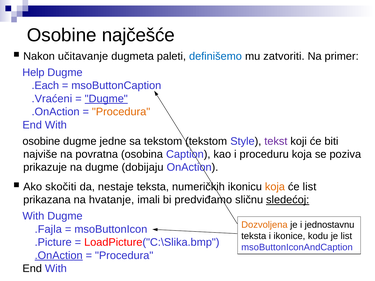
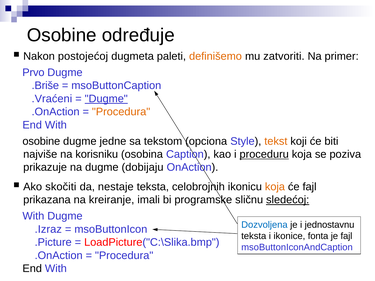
najčešće: najčešće -> određuje (138, 35)
učitavanje: učitavanje -> postojećoj (83, 56)
definišemo colour: blue -> orange (215, 56)
Help: Help -> Prvo (33, 73)
.Each: .Each -> .Briše (45, 86)
tekstom tekstom: tekstom -> opciona (206, 141)
tekst colour: purple -> orange (276, 141)
povratna: povratna -> korisniku (97, 154)
proceduru underline: none -> present (264, 154)
numeričkih: numeričkih -> celobrojnih (198, 187)
će list: list -> fajl (310, 187)
hvatanje: hvatanje -> kreiranje (112, 200)
predviđamo: predviđamo -> programske (203, 200)
Dozvoljena colour: orange -> blue (264, 225)
.Fajla: .Fajla -> .Izraz (48, 229)
kodu: kodu -> fonta (318, 236)
je list: list -> fajl (346, 236)
.OnAction underline: present -> none (59, 256)
